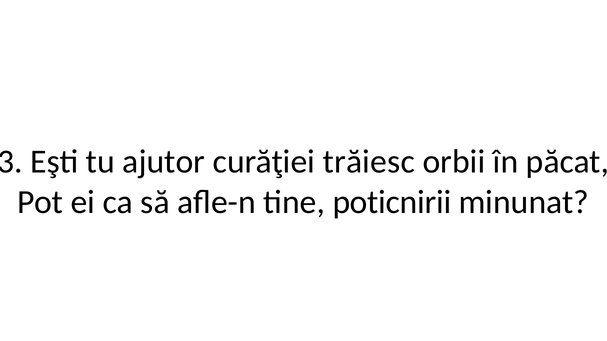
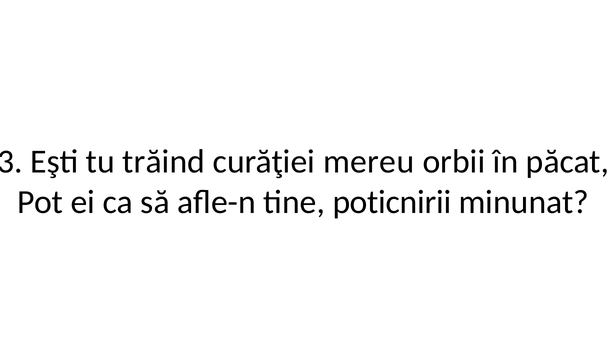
ajutor: ajutor -> trăind (164, 162)
trăiesc: trăiesc -> mereu (369, 162)
